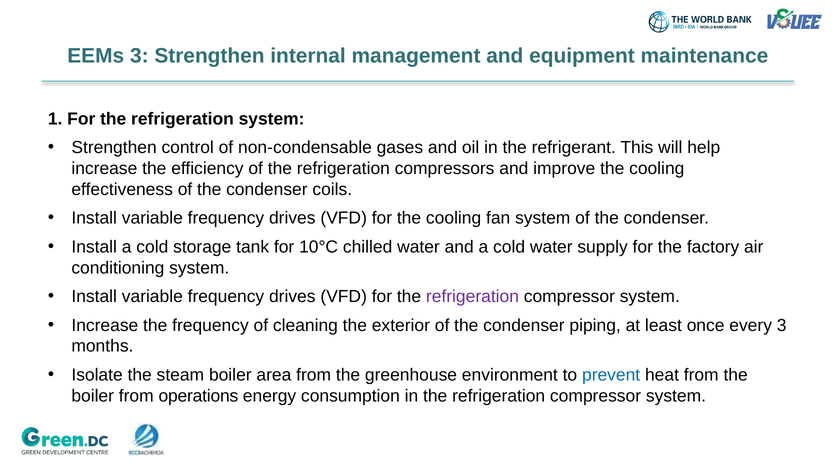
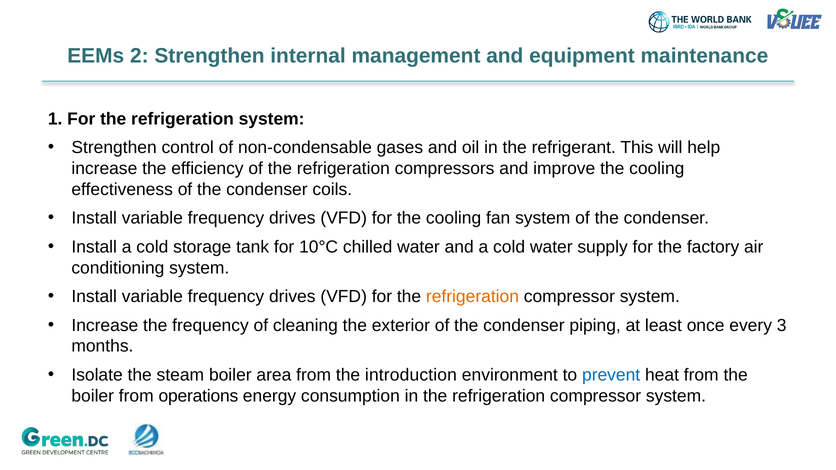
EEMs 3: 3 -> 2 (139, 56)
refrigeration colour: purple -> orange (472, 297)
greenhouse: greenhouse -> introduction (411, 375)
